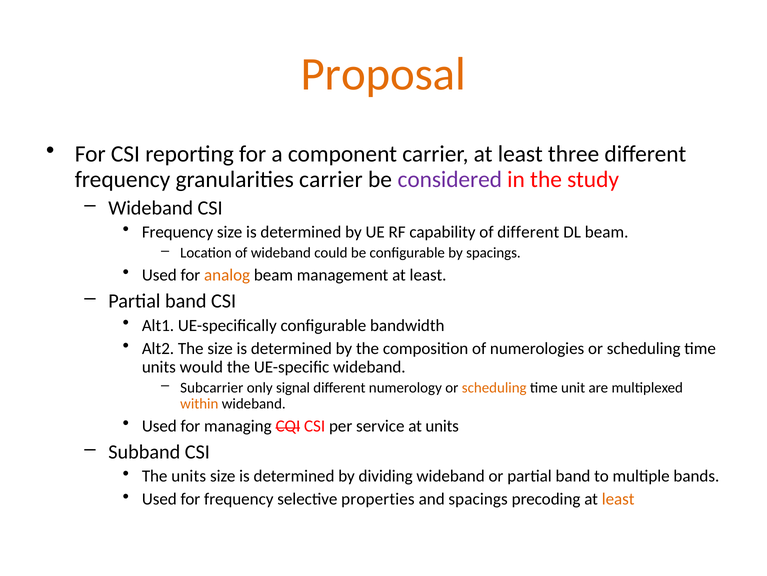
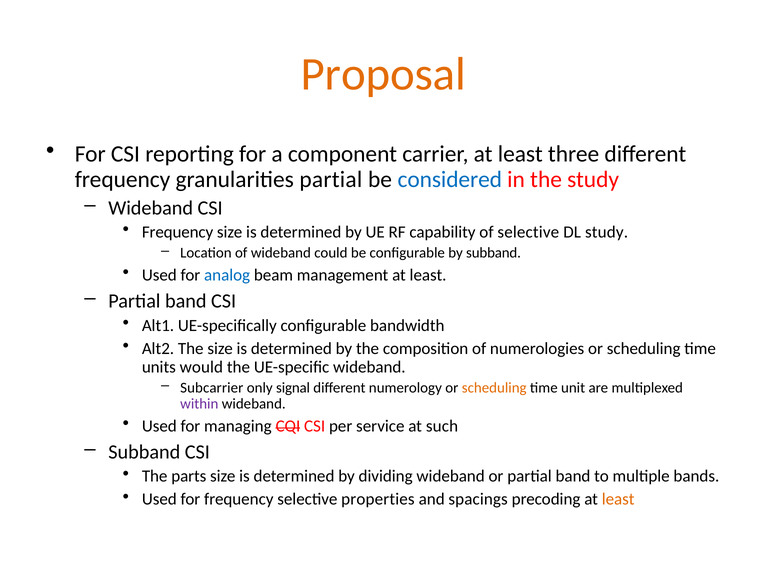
granularities carrier: carrier -> partial (331, 179)
considered colour: purple -> blue (450, 179)
of different: different -> selective (528, 232)
DL beam: beam -> study (607, 232)
by spacings: spacings -> subband (494, 253)
analog colour: orange -> blue (227, 275)
within colour: orange -> purple (199, 403)
at units: units -> such (442, 425)
The units: units -> parts (189, 476)
